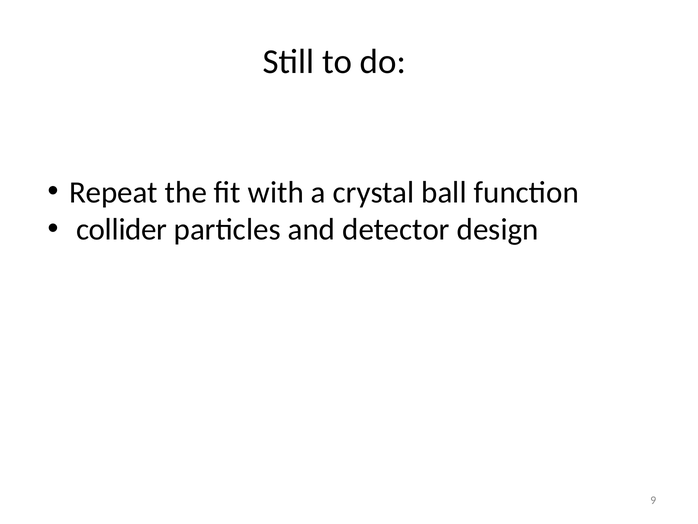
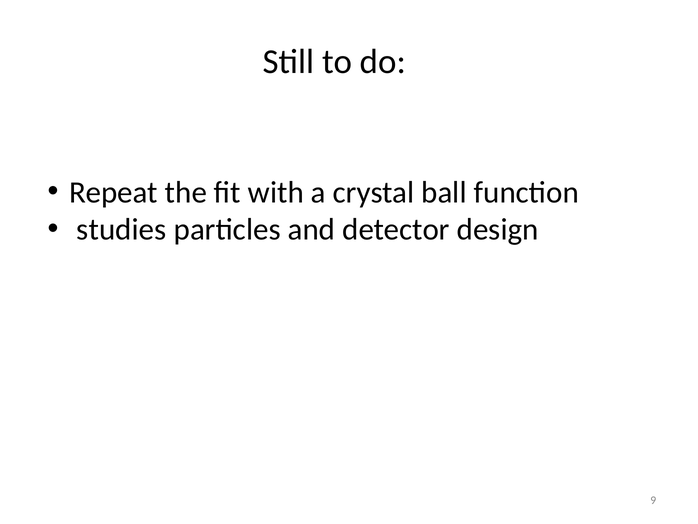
collider: collider -> studies (121, 229)
